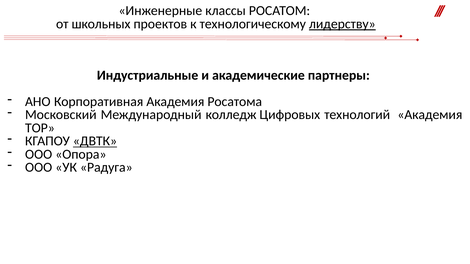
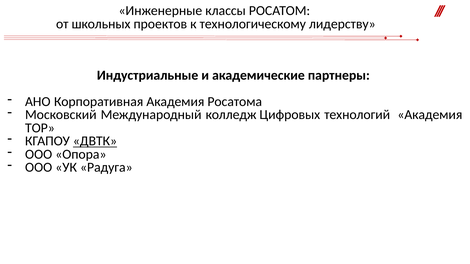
лидерству underline: present -> none (342, 24)
